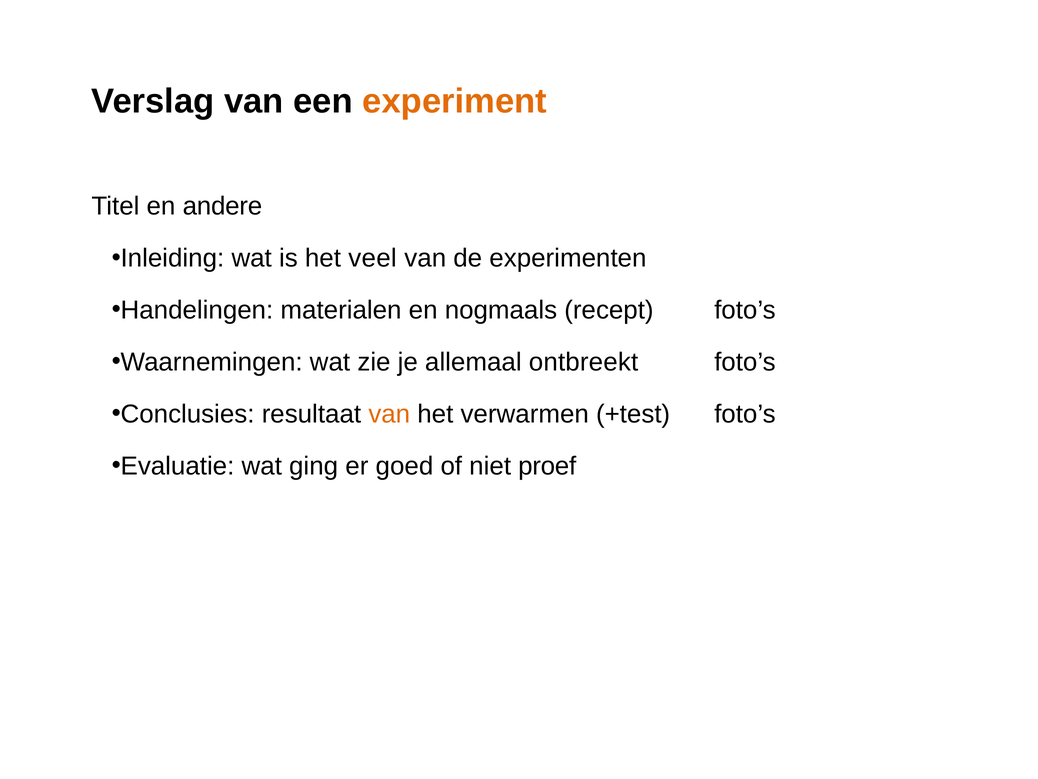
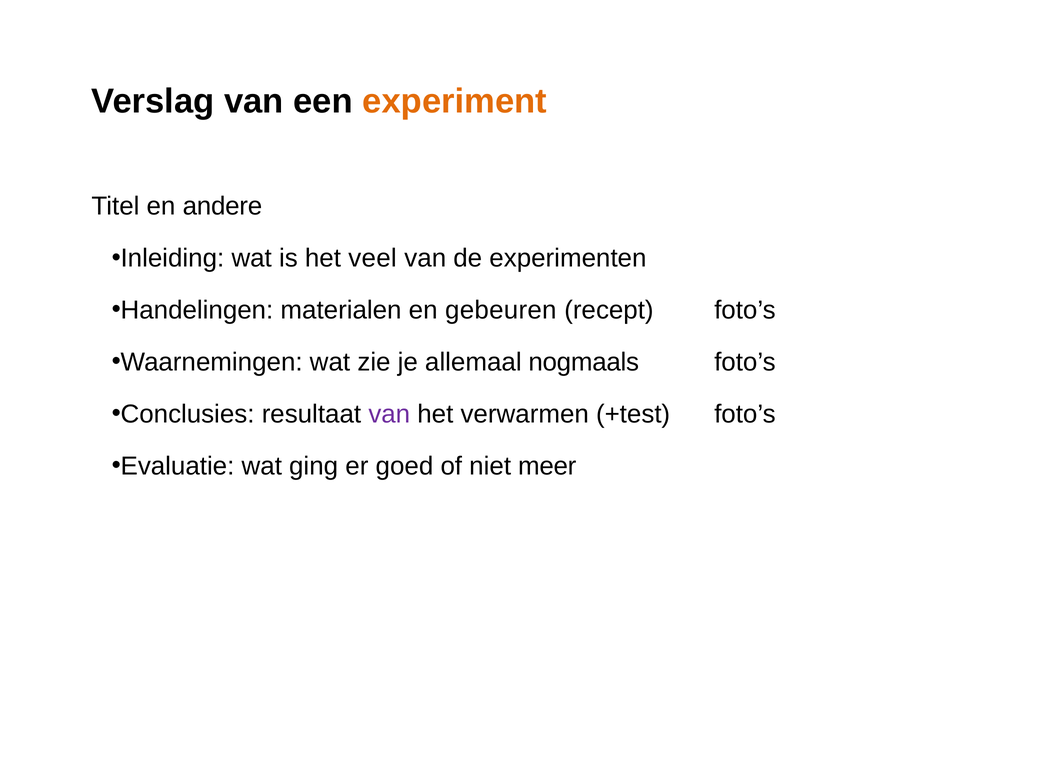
nogmaals: nogmaals -> gebeuren (501, 310)
ontbreekt: ontbreekt -> nogmaals (584, 362)
van colour: orange -> purple (389, 414)
proef: proef -> meer (547, 466)
